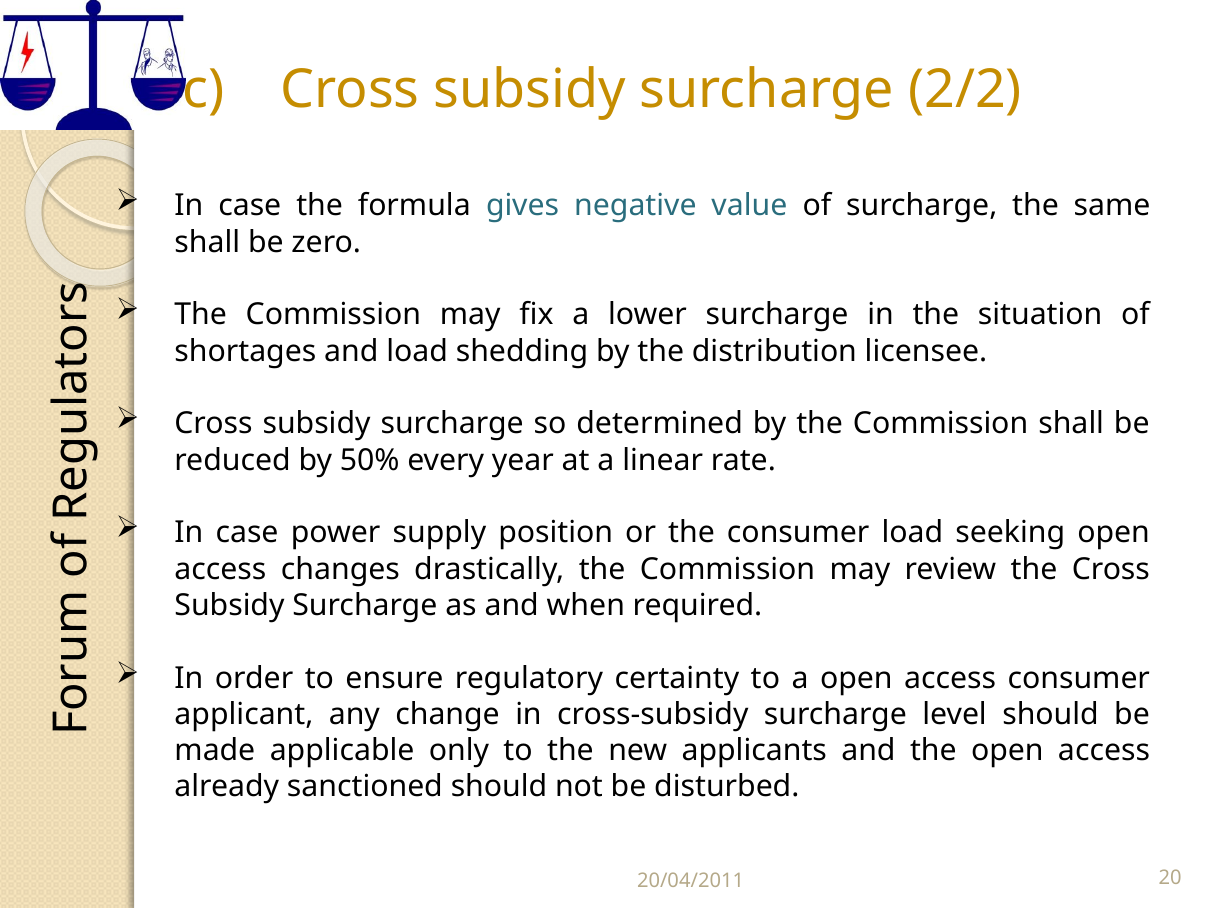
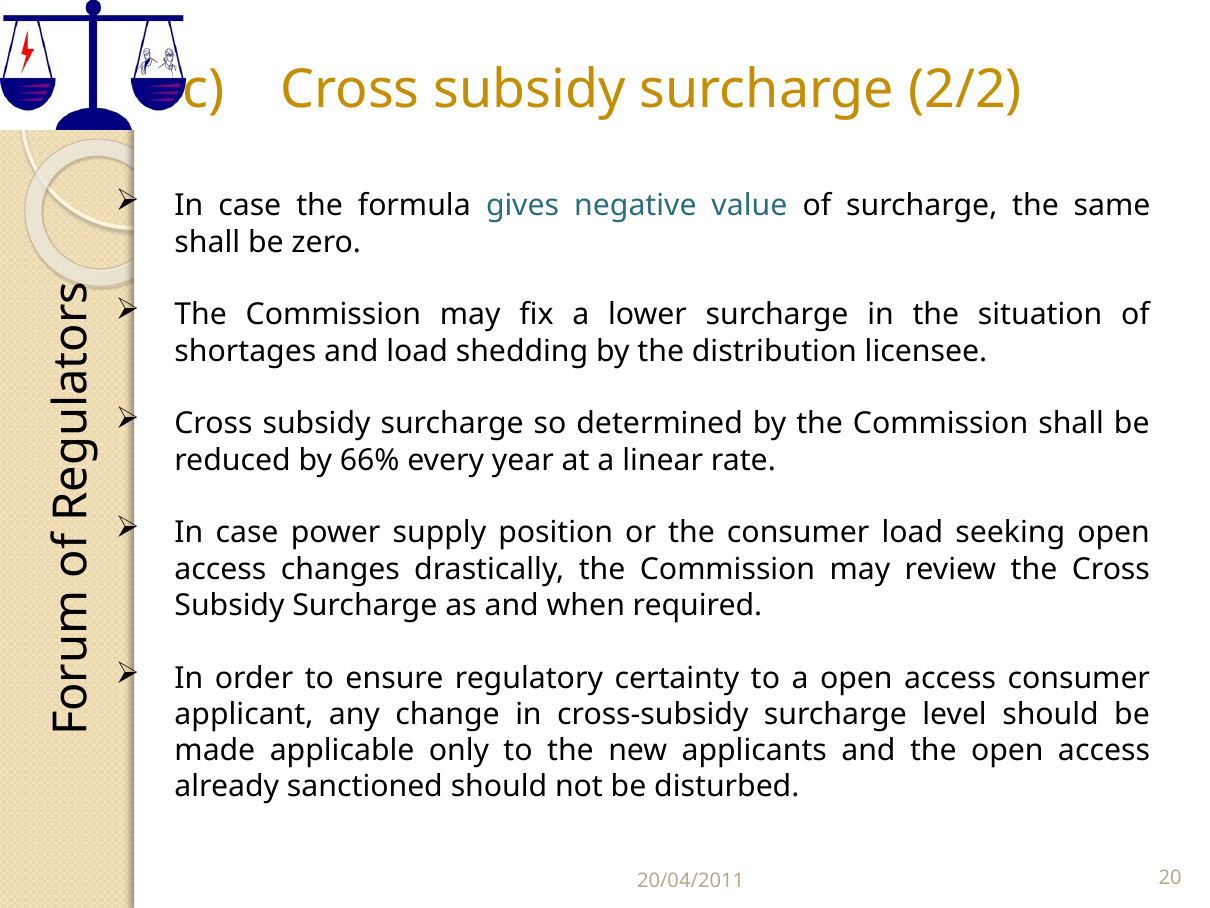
50%: 50% -> 66% (370, 460)
